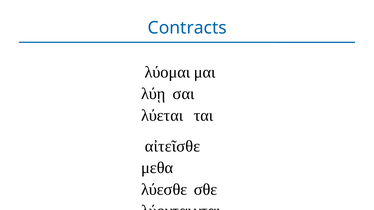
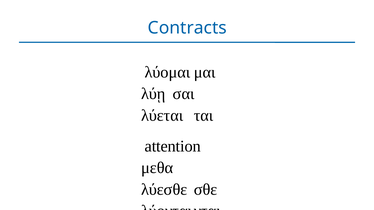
αἰτεῖσθε: αἰτεῖσθε -> attention (173, 147)
